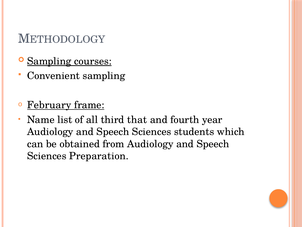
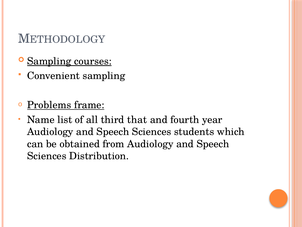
February: February -> Problems (49, 105)
Preparation: Preparation -> Distribution (99, 156)
